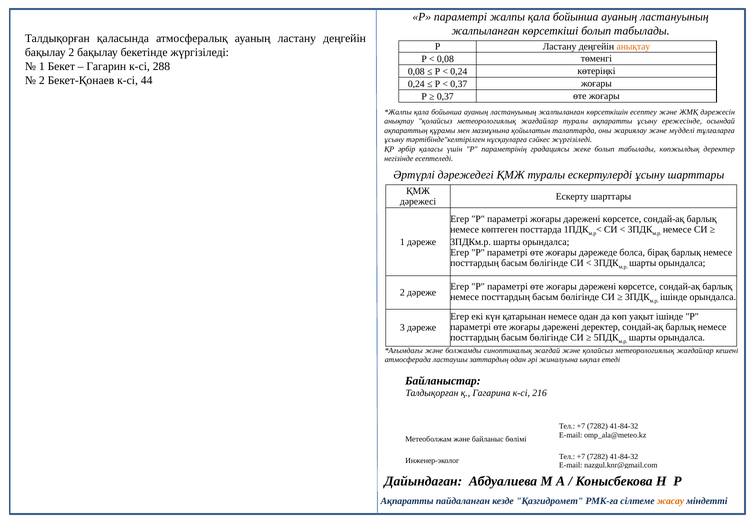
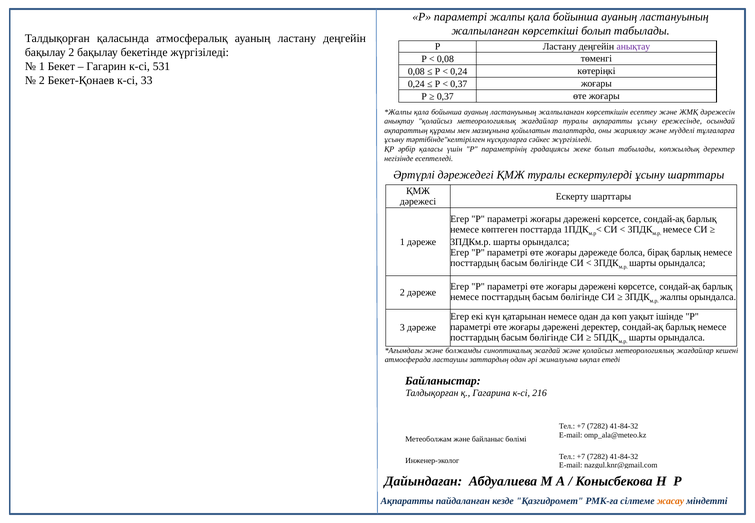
анықтау colour: orange -> purple (633, 47)
288: 288 -> 531 (161, 66)
44: 44 -> 33 (147, 80)
ішінде: ішінде -> жалпы (674, 297)
